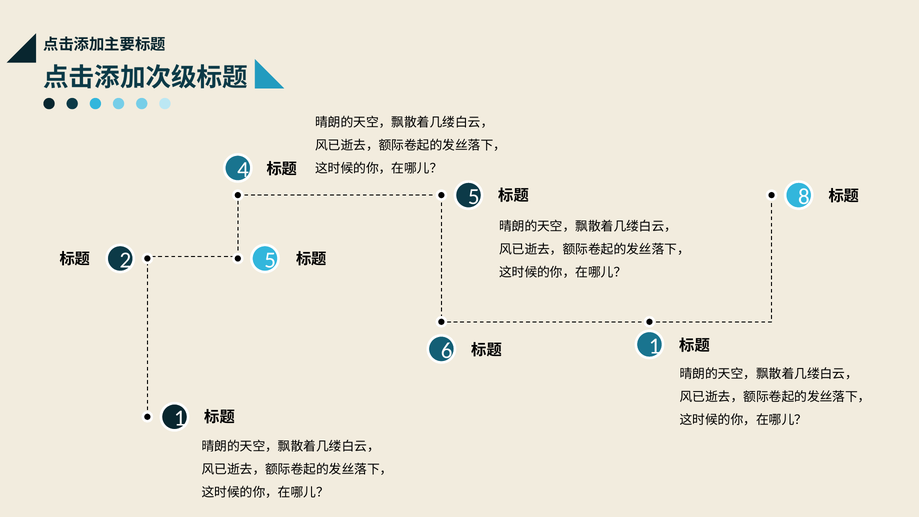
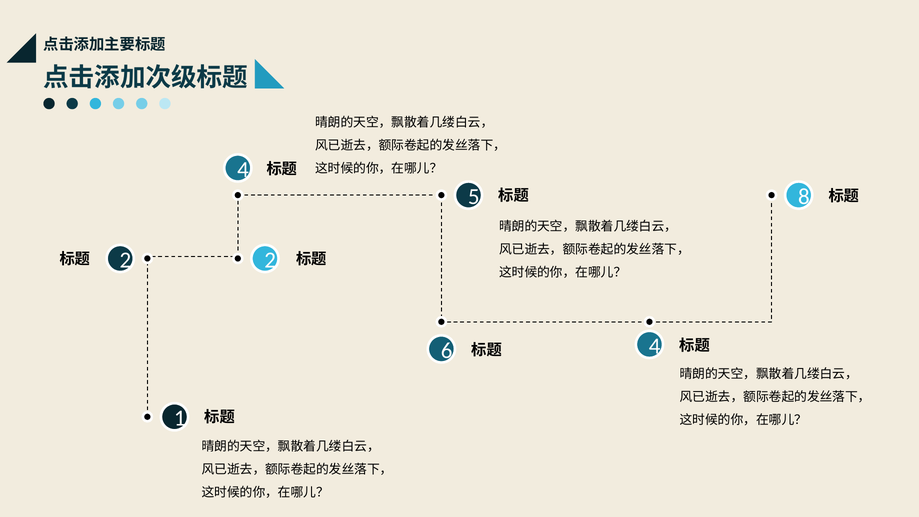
2 5: 5 -> 2 (270, 260)
6 1: 1 -> 4 (655, 346)
